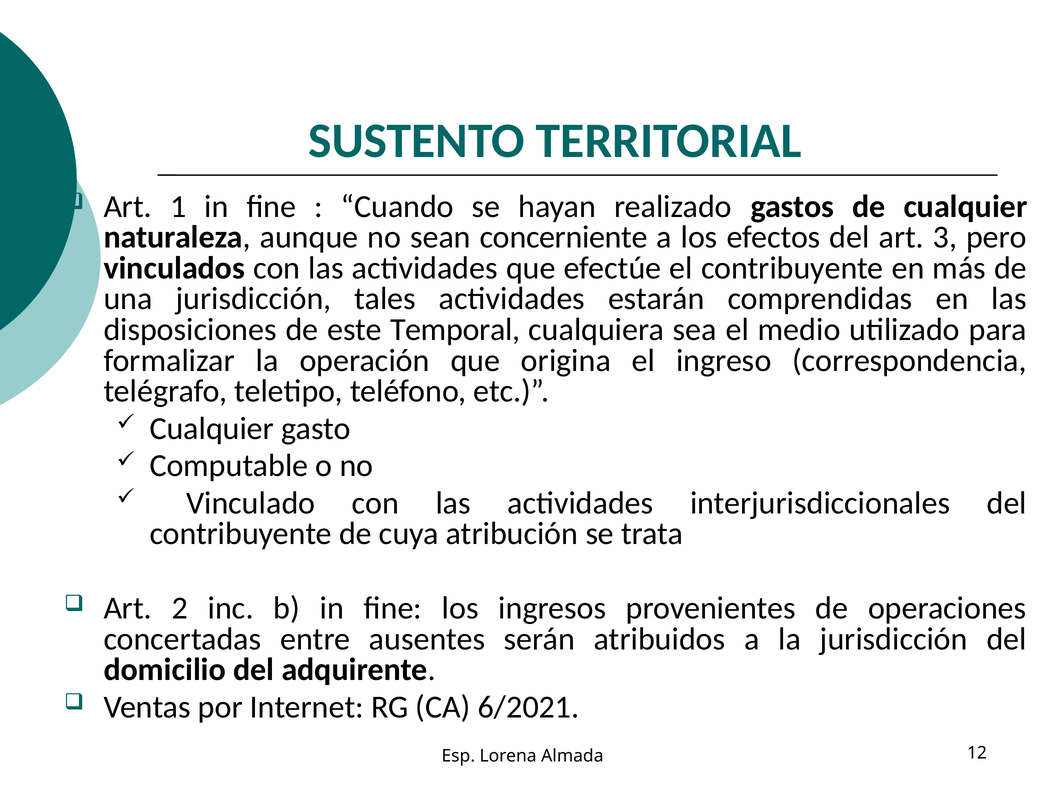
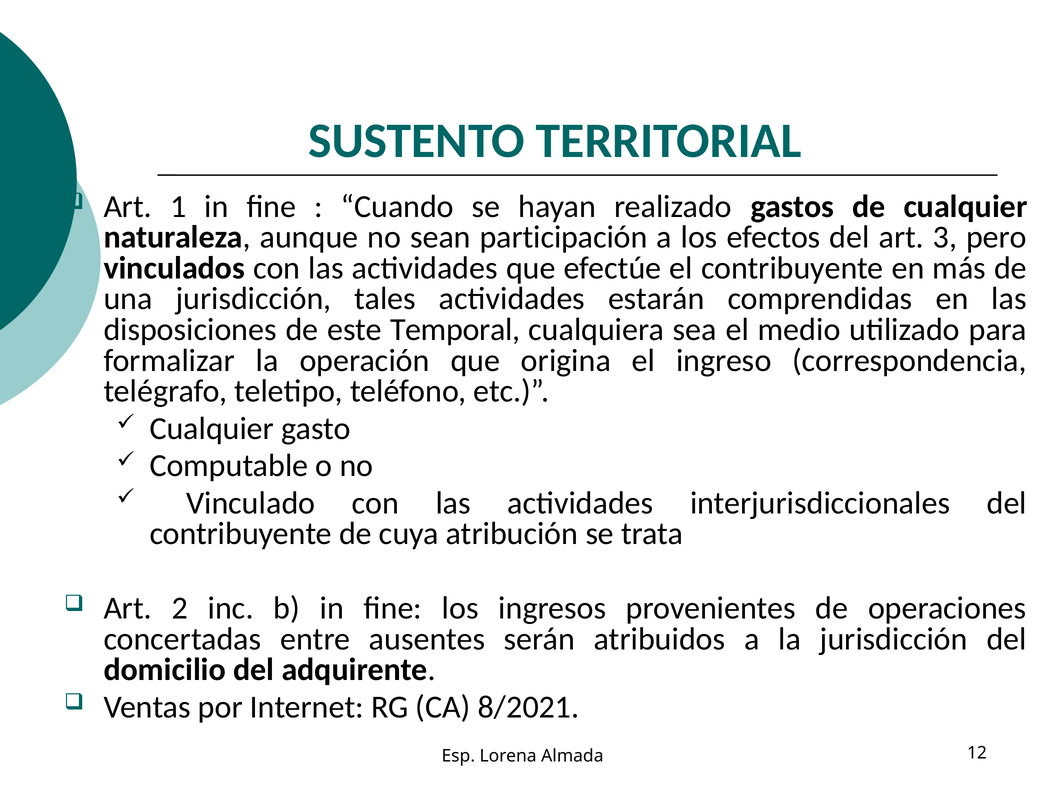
concerniente: concerniente -> participación (564, 237)
6/2021: 6/2021 -> 8/2021 (528, 707)
